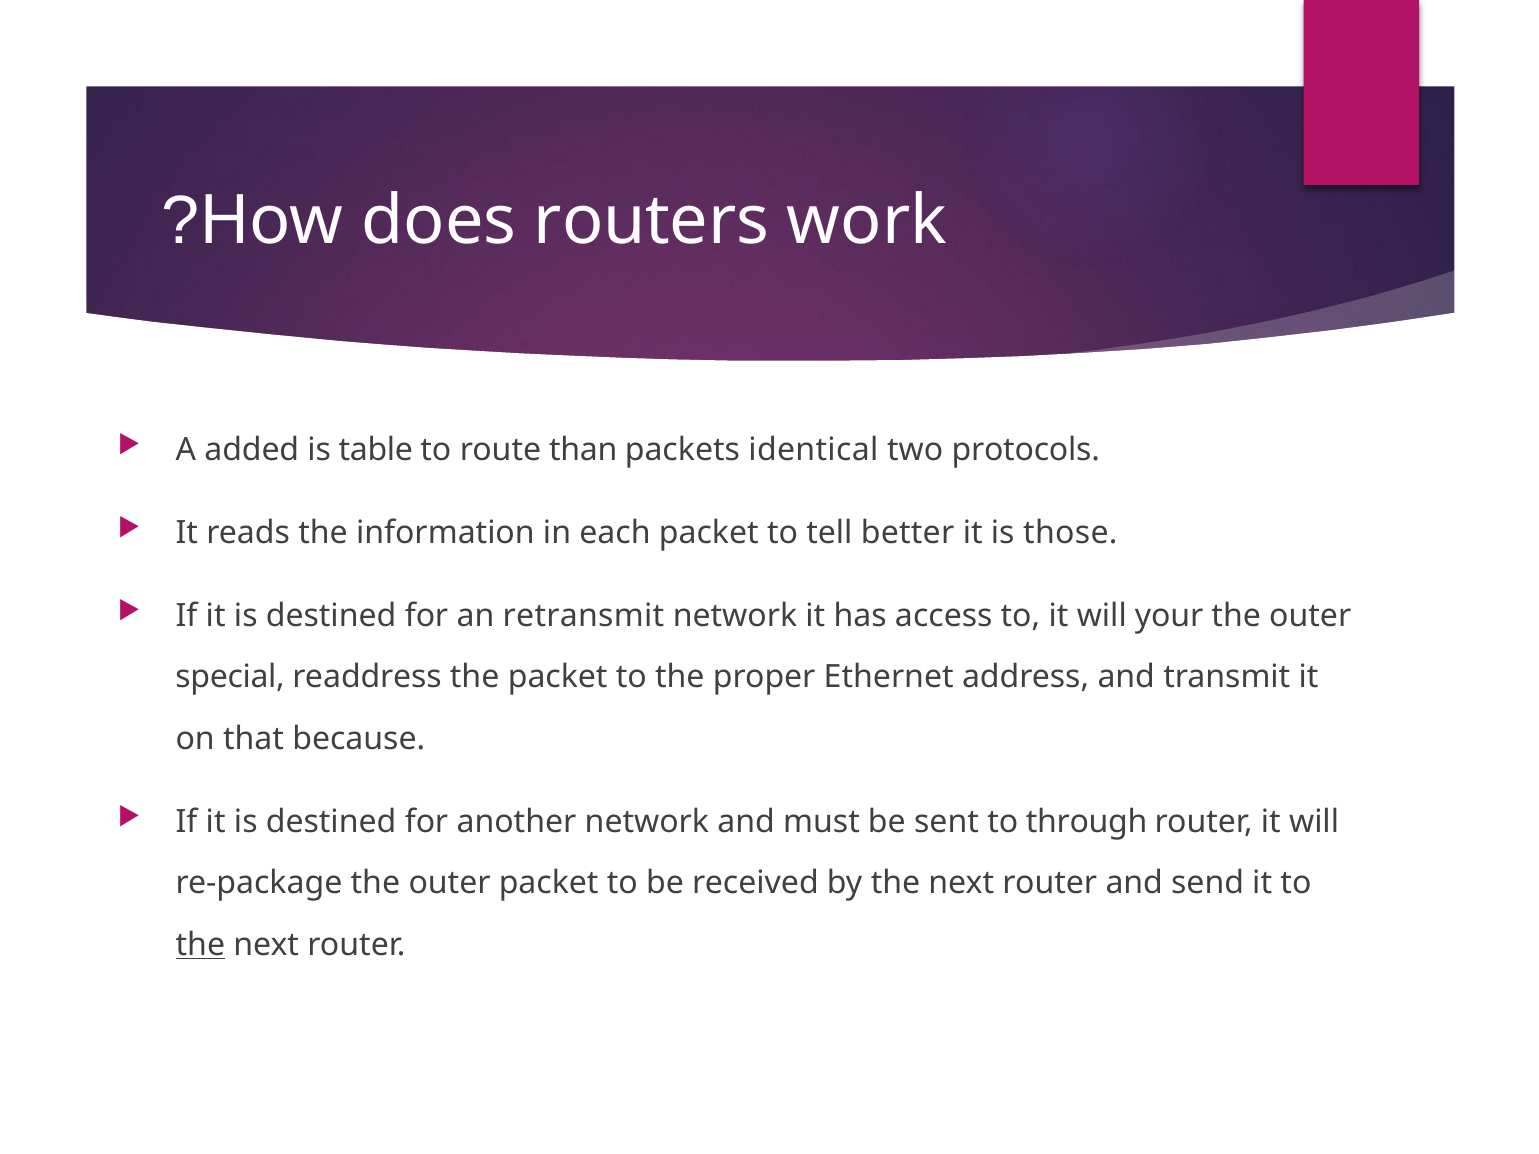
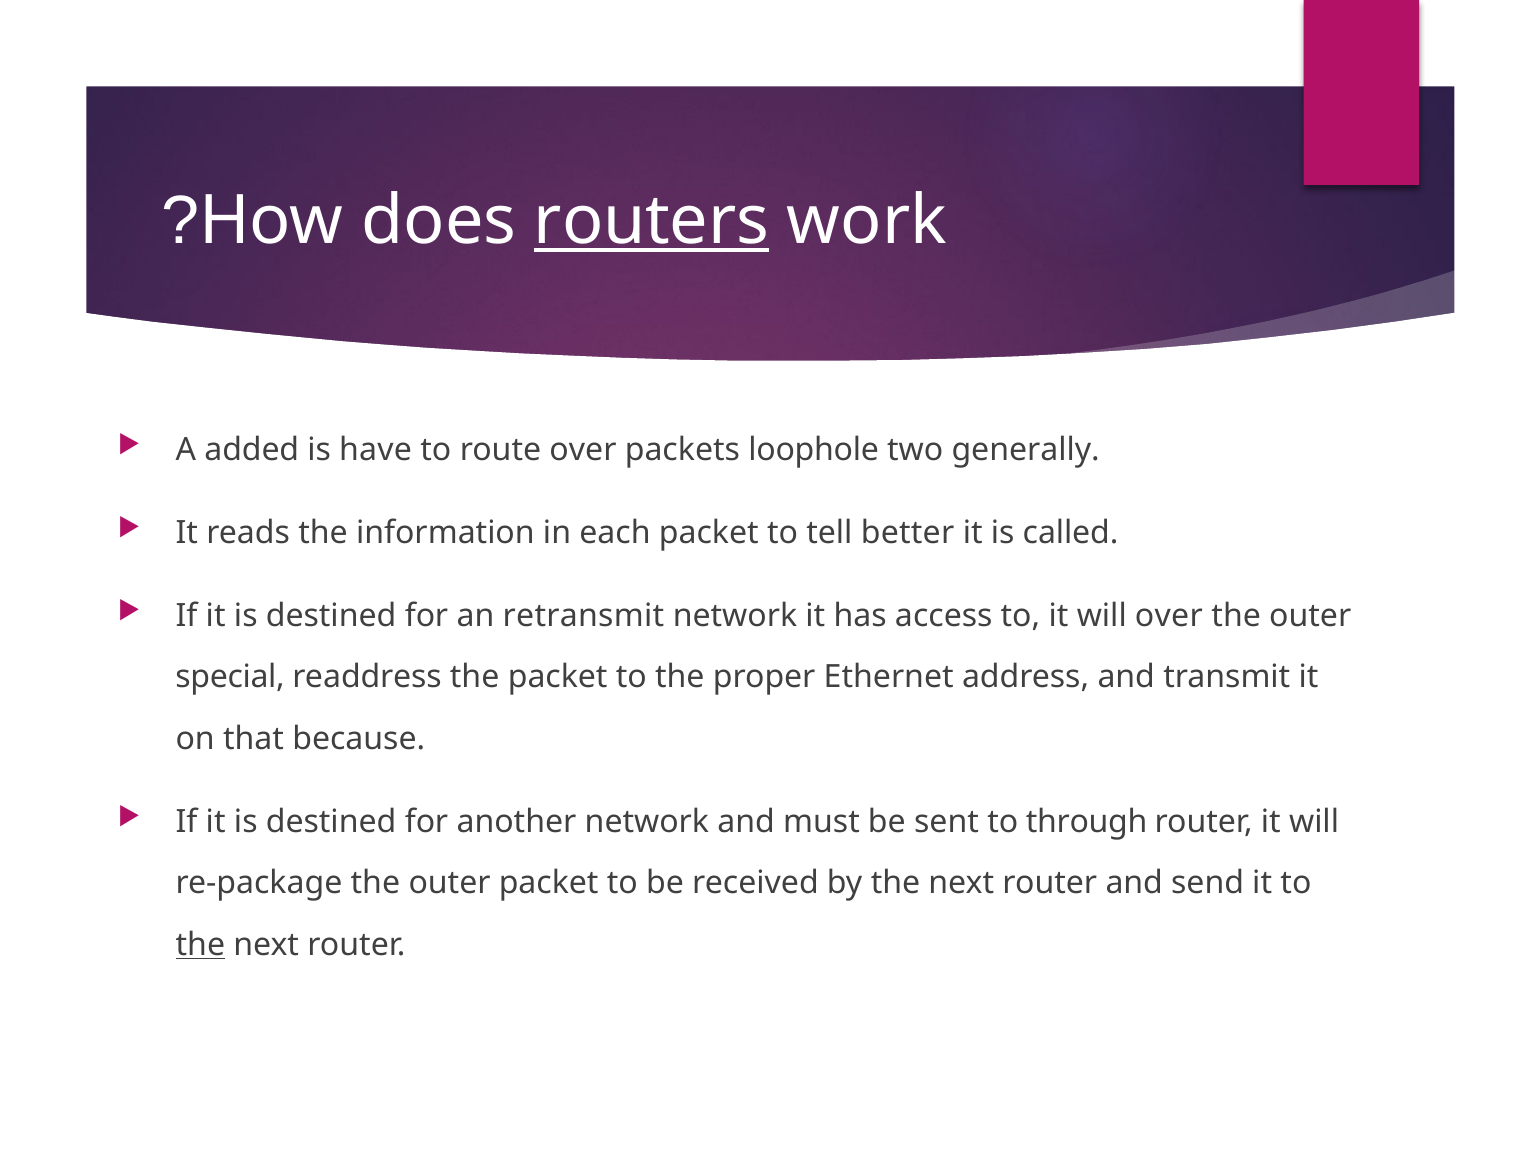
routers underline: none -> present (652, 221)
table: table -> have (376, 450)
route than: than -> over (583, 450)
identical: identical -> loophole (814, 450)
protocols: protocols -> generally (1026, 450)
those: those -> called (1071, 533)
will your: your -> over (1169, 616)
